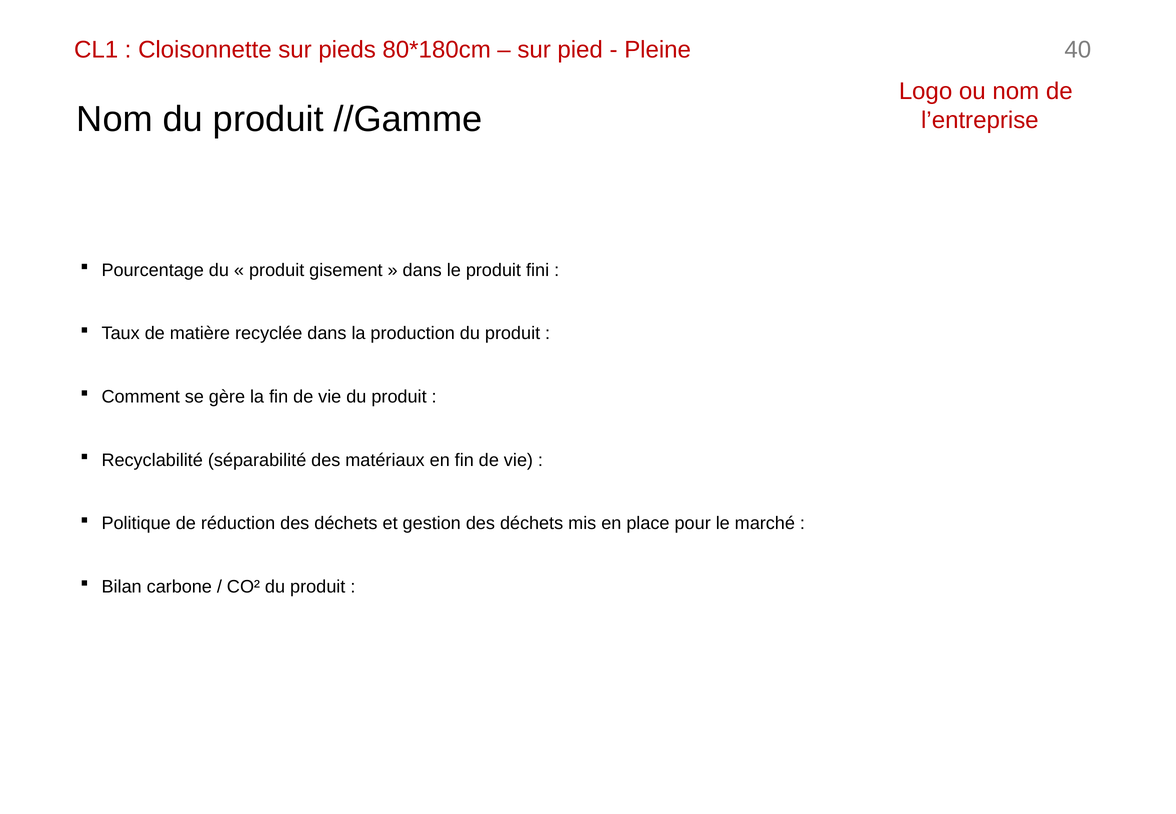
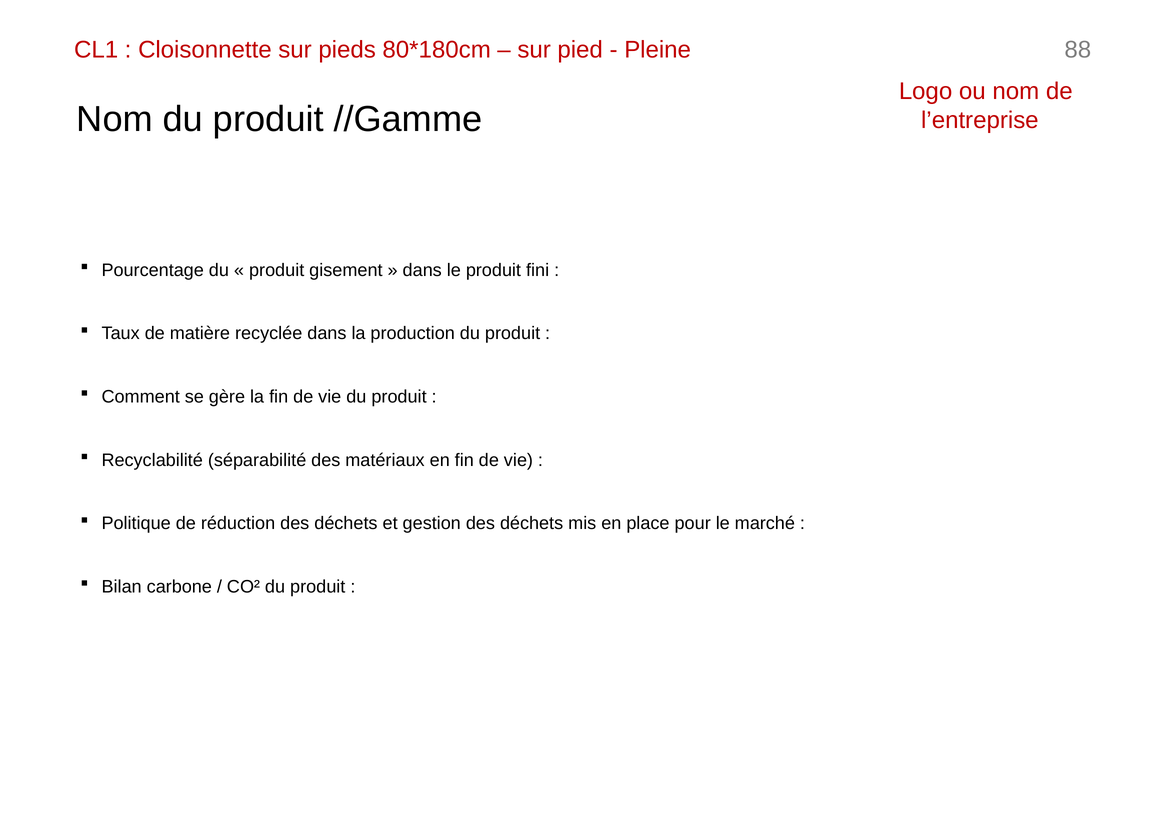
40: 40 -> 88 (1078, 50)
